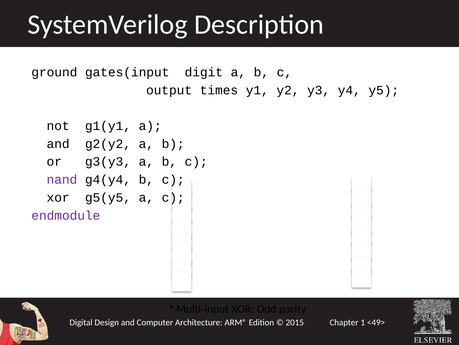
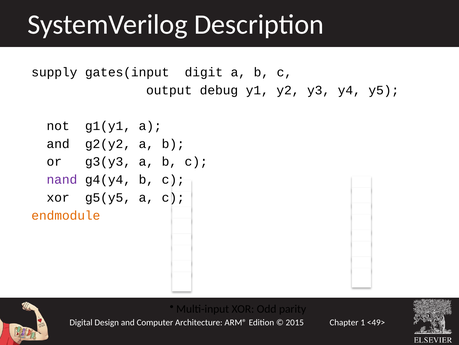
ground: ground -> supply (54, 72)
times: times -> debug (219, 90)
endmodule colour: purple -> orange (66, 215)
